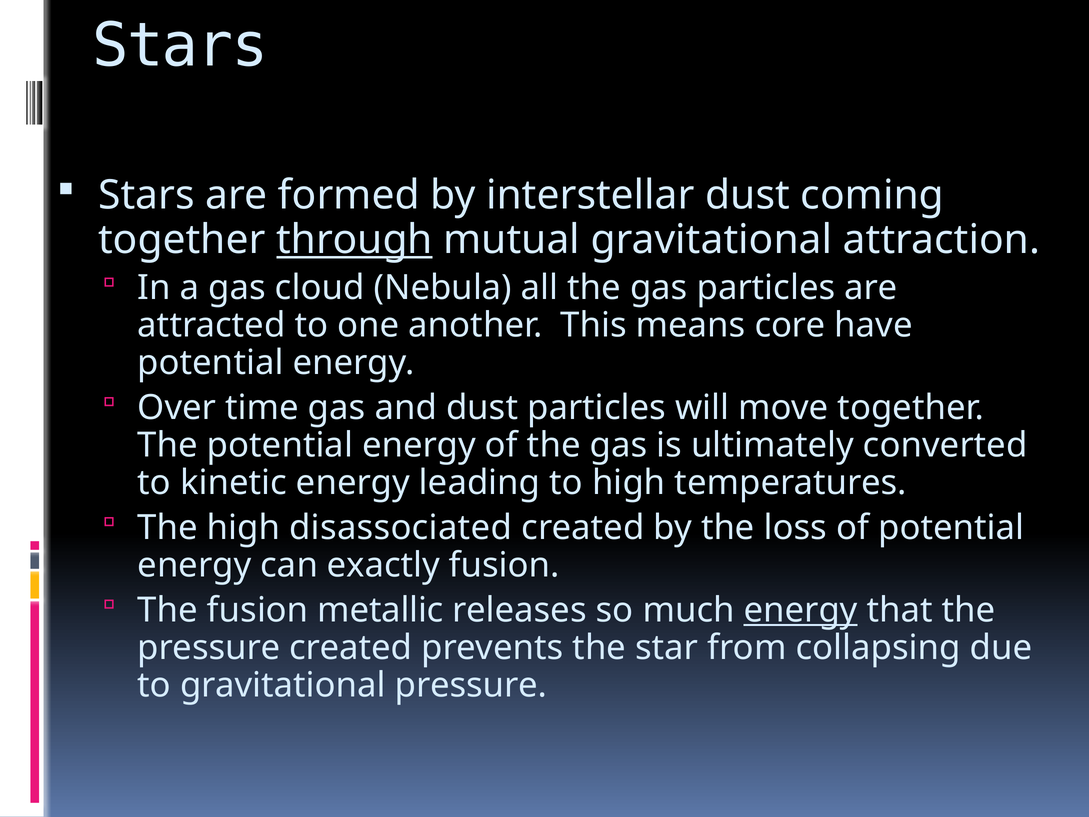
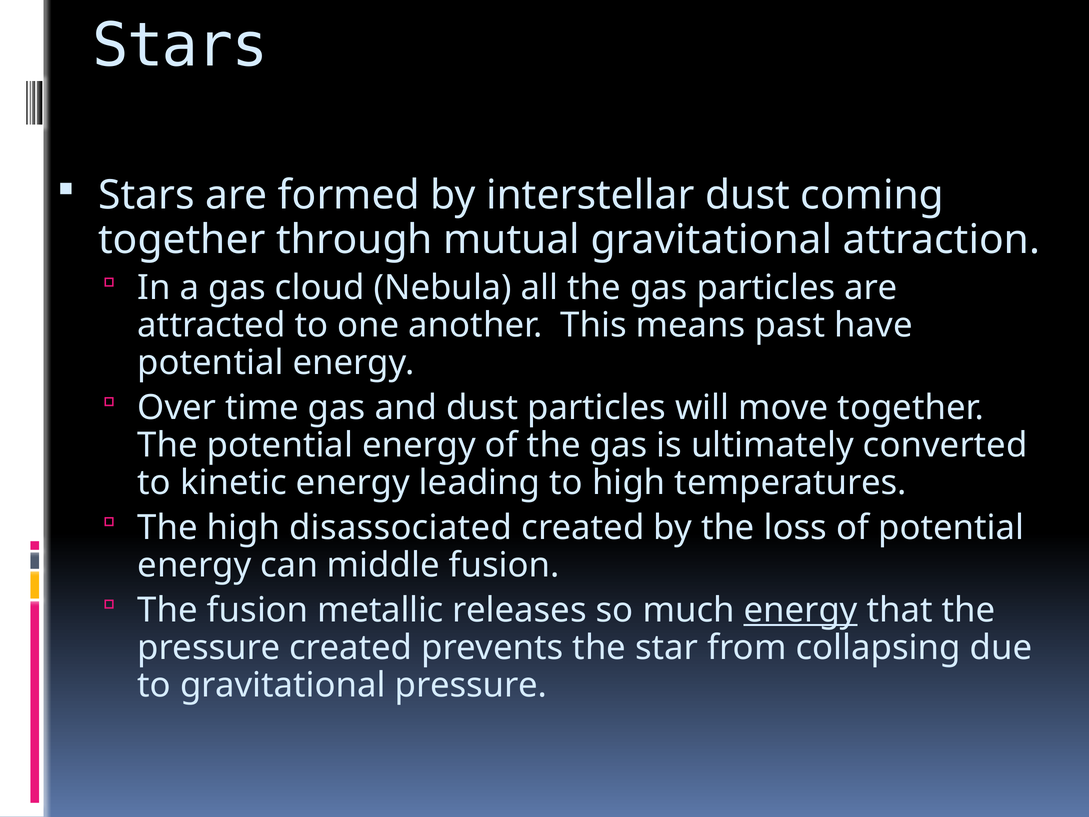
through underline: present -> none (355, 240)
core: core -> past (790, 325)
exactly: exactly -> middle (383, 565)
